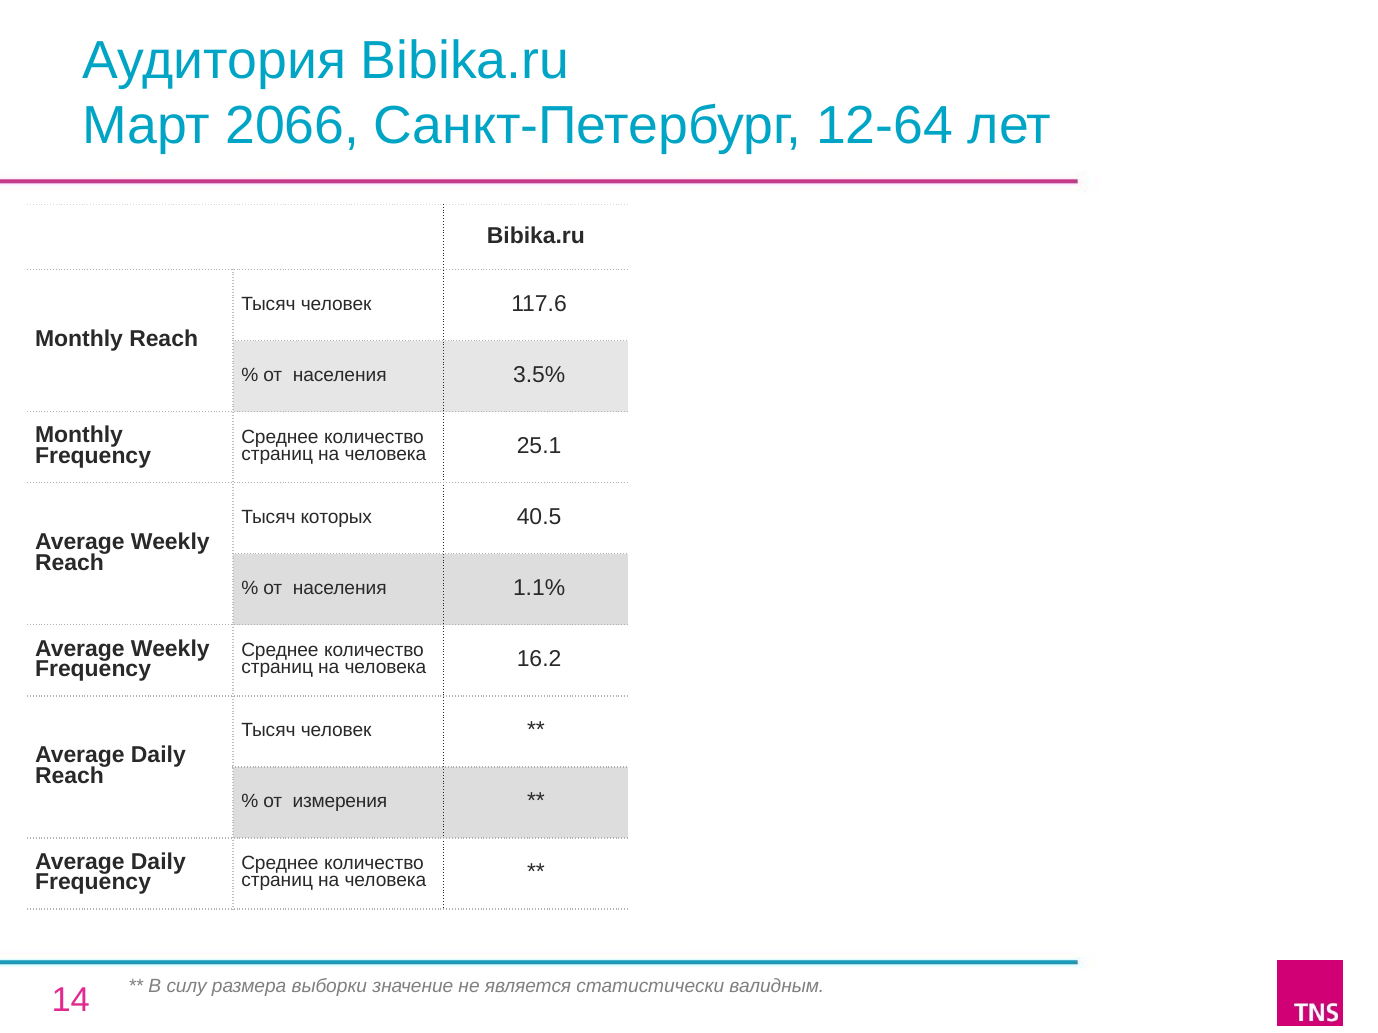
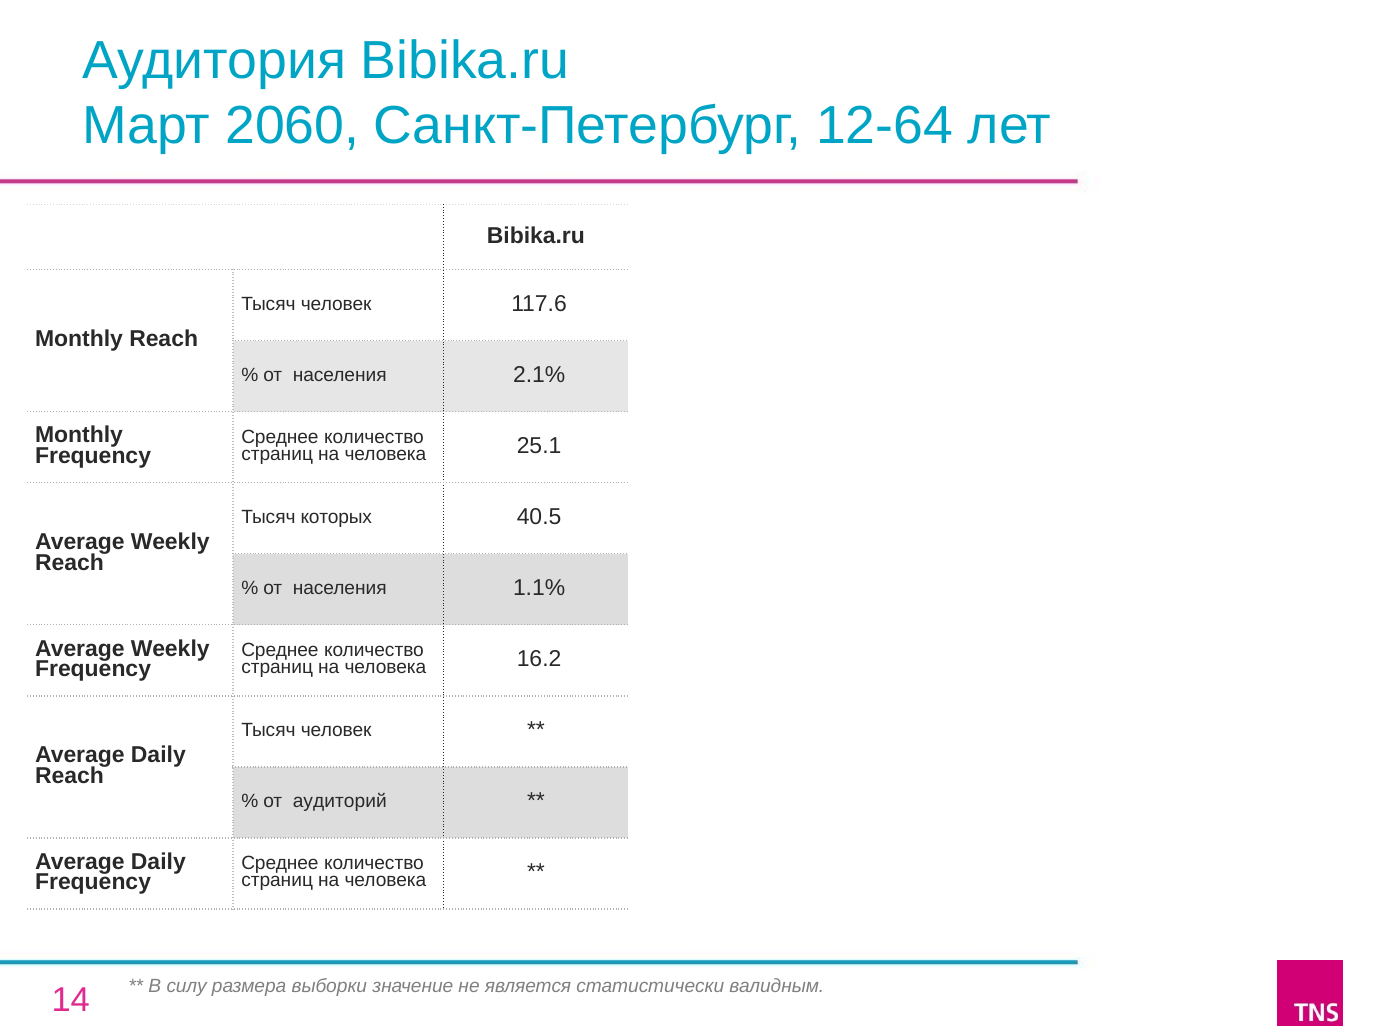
2066: 2066 -> 2060 (292, 125)
3.5%: 3.5% -> 2.1% (539, 375)
измерения: измерения -> аудиторий (340, 801)
